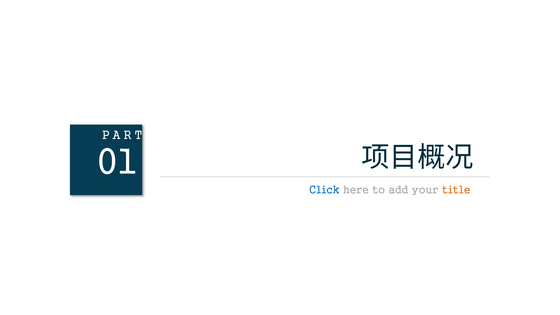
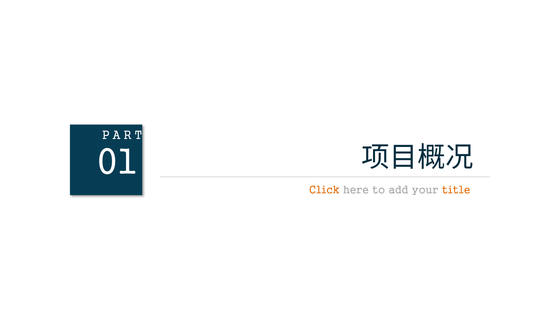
Click colour: blue -> orange (324, 190)
